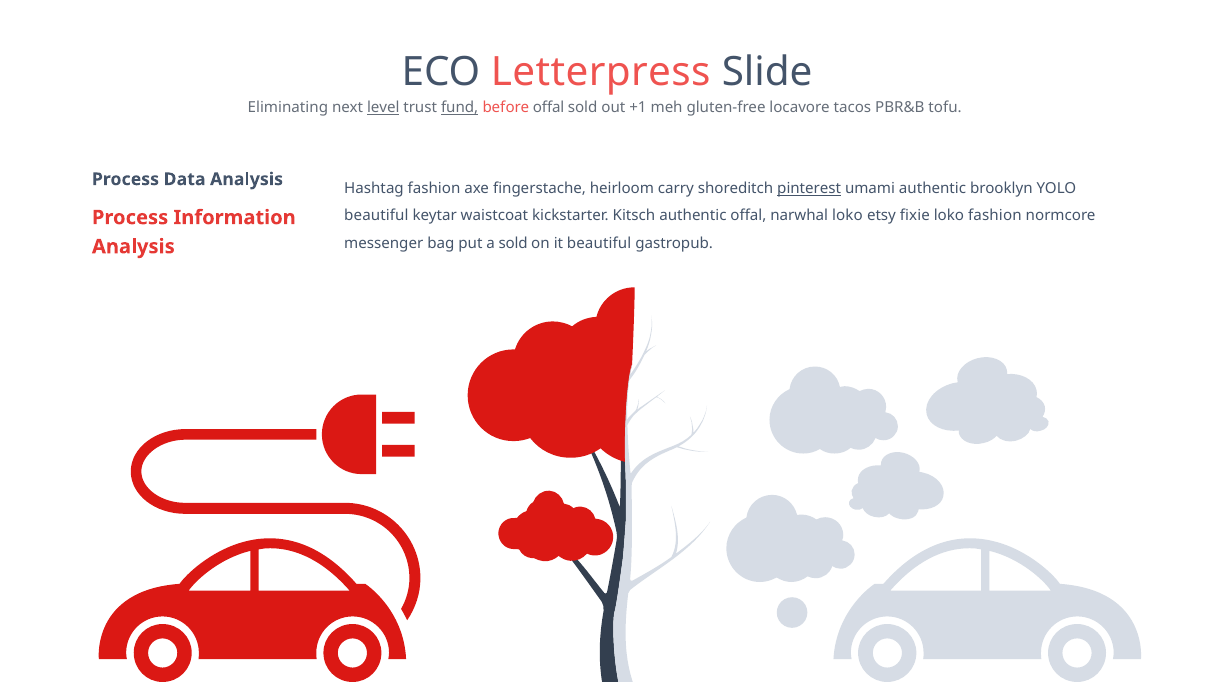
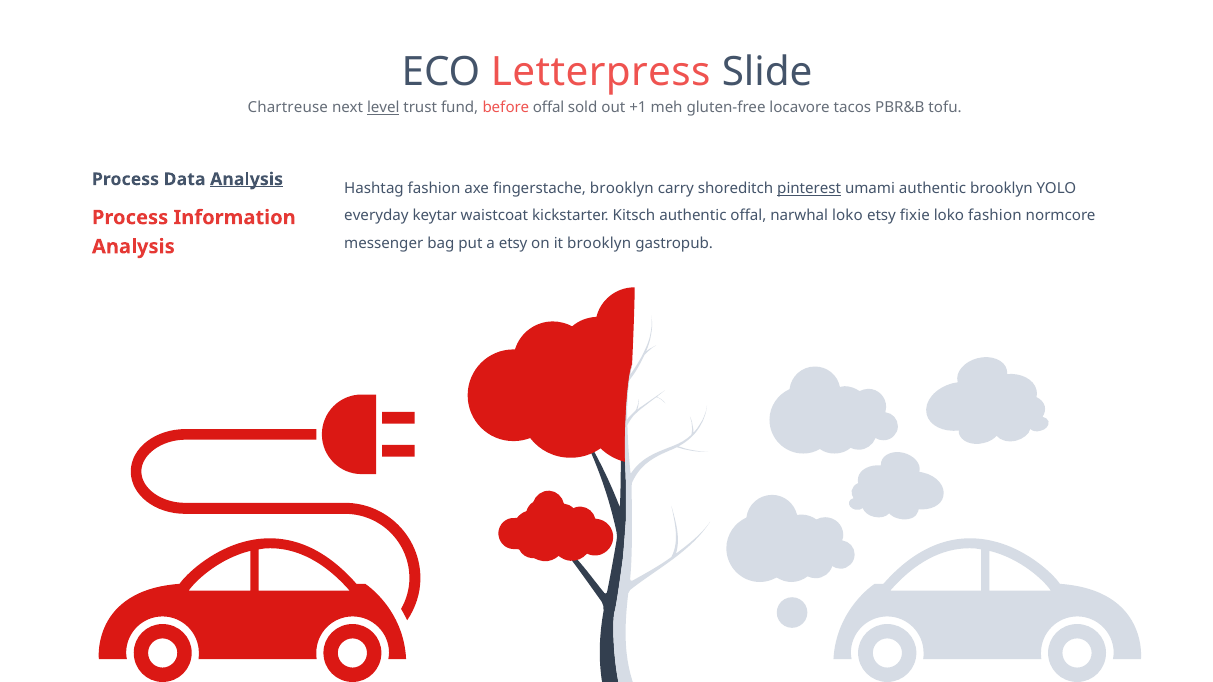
Eliminating: Eliminating -> Chartreuse (288, 108)
fund underline: present -> none (460, 108)
Analysis underline: none -> present (247, 179)
fingerstache heirloom: heirloom -> brooklyn (622, 189)
beautiful: beautiful -> everyday (376, 216)
a sold: sold -> etsy (513, 243)
it beautiful: beautiful -> brooklyn (599, 243)
